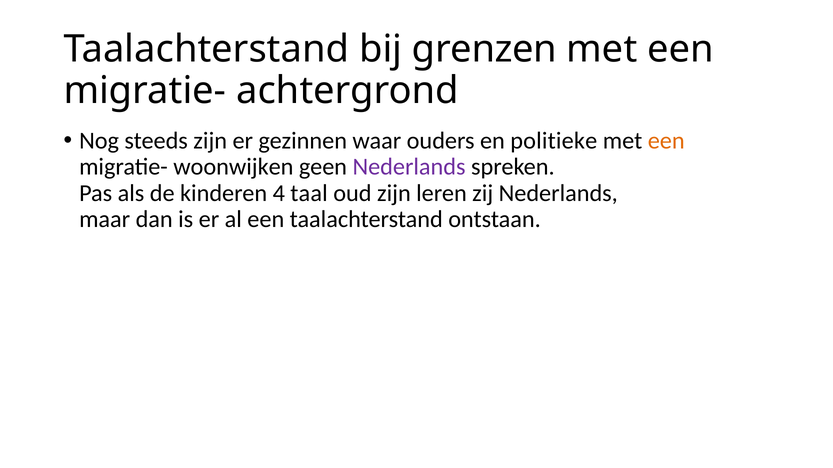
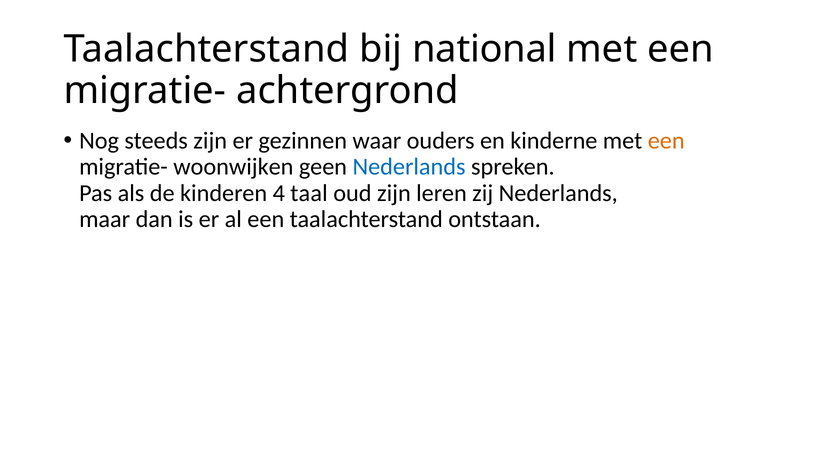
grenzen: grenzen -> national (484, 49)
politieke: politieke -> kinderne (554, 141)
Nederlands colour: purple -> blue (409, 167)
